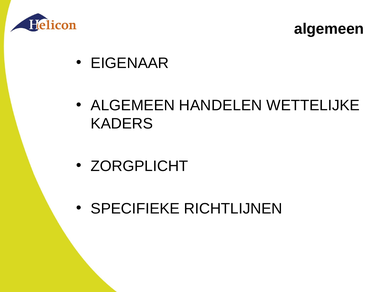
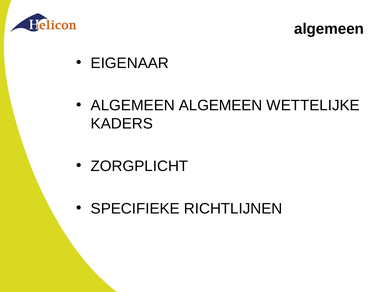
ALGEMEEN HANDELEN: HANDELEN -> ALGEMEEN (221, 106)
